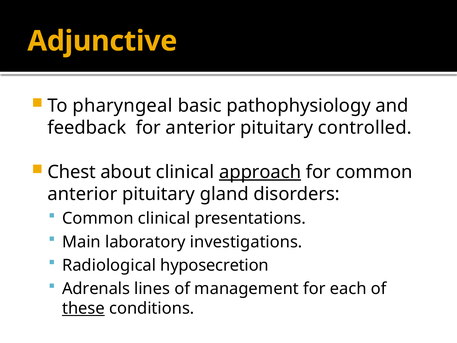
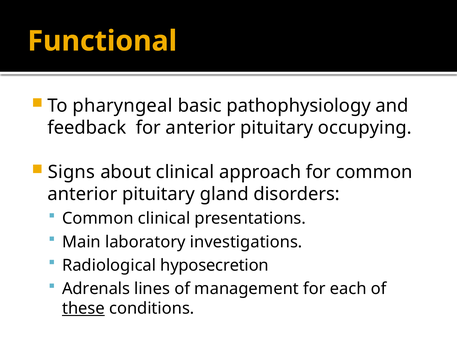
Adjunctive: Adjunctive -> Functional (102, 41)
controlled: controlled -> occupying (365, 128)
Chest: Chest -> Signs (71, 172)
approach underline: present -> none (260, 172)
